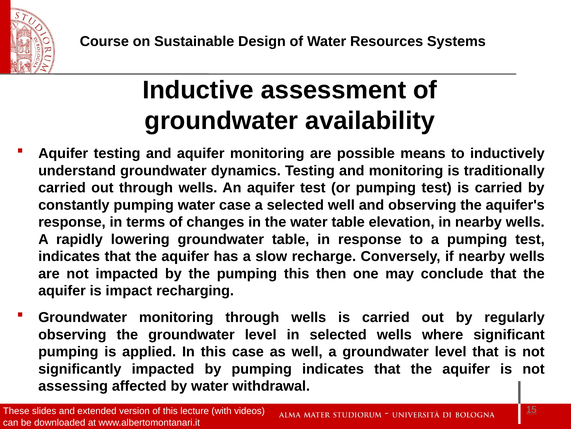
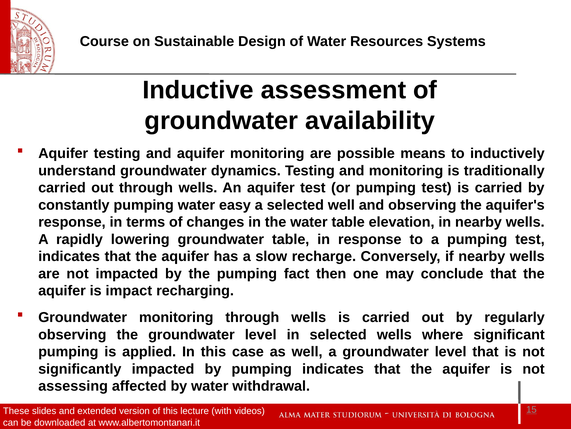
water case: case -> easy (235, 205)
pumping this: this -> fact (297, 273)
